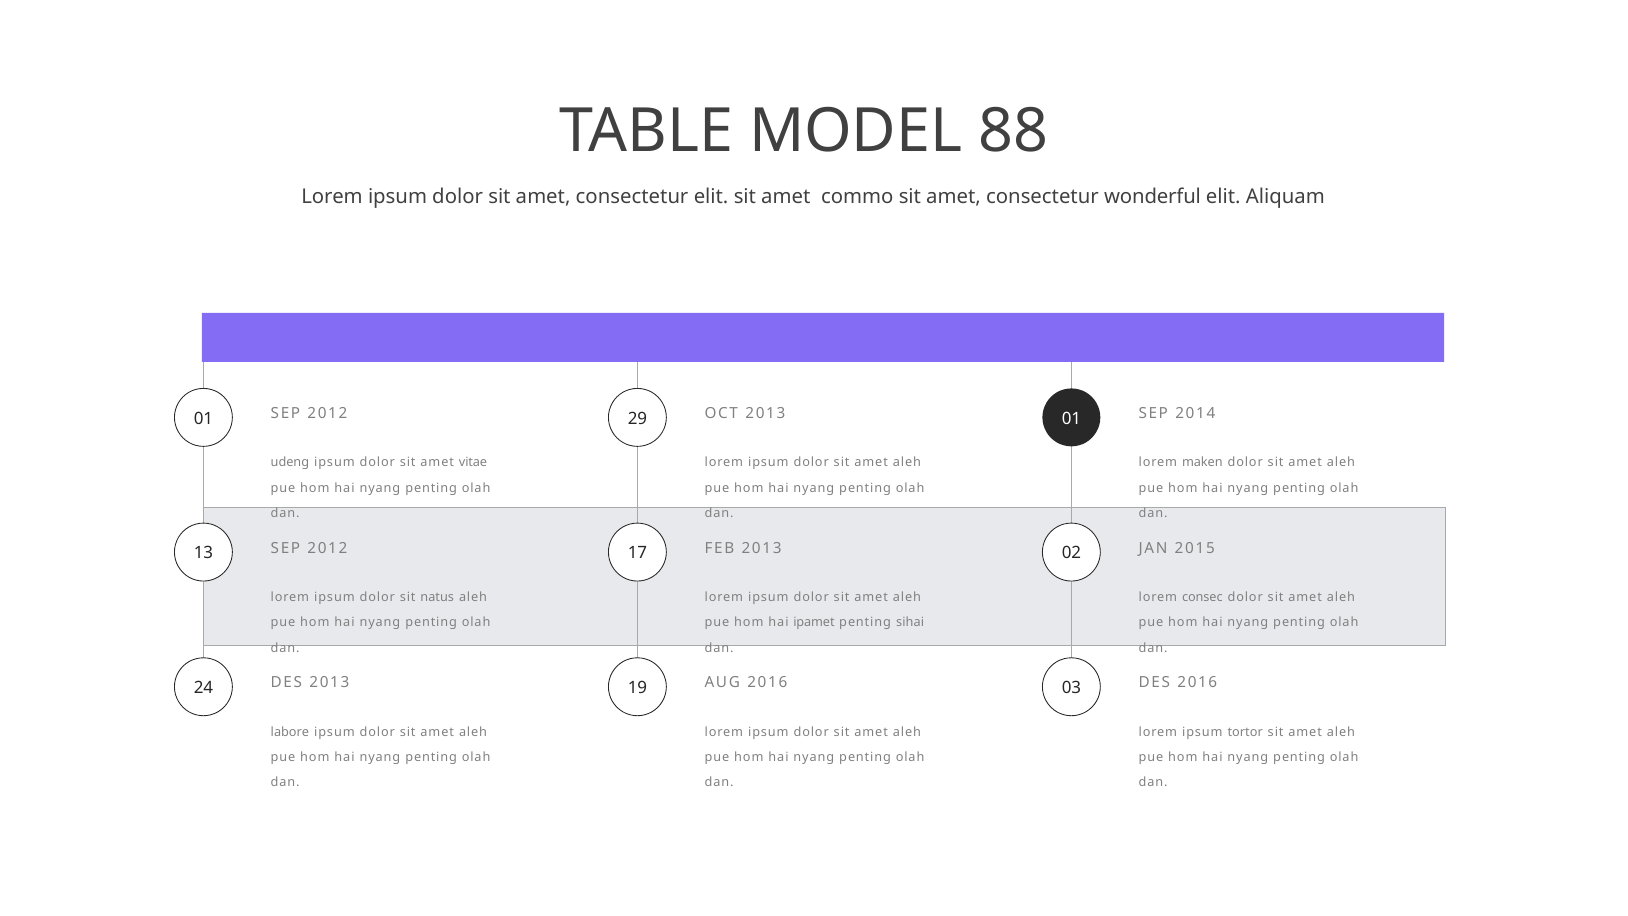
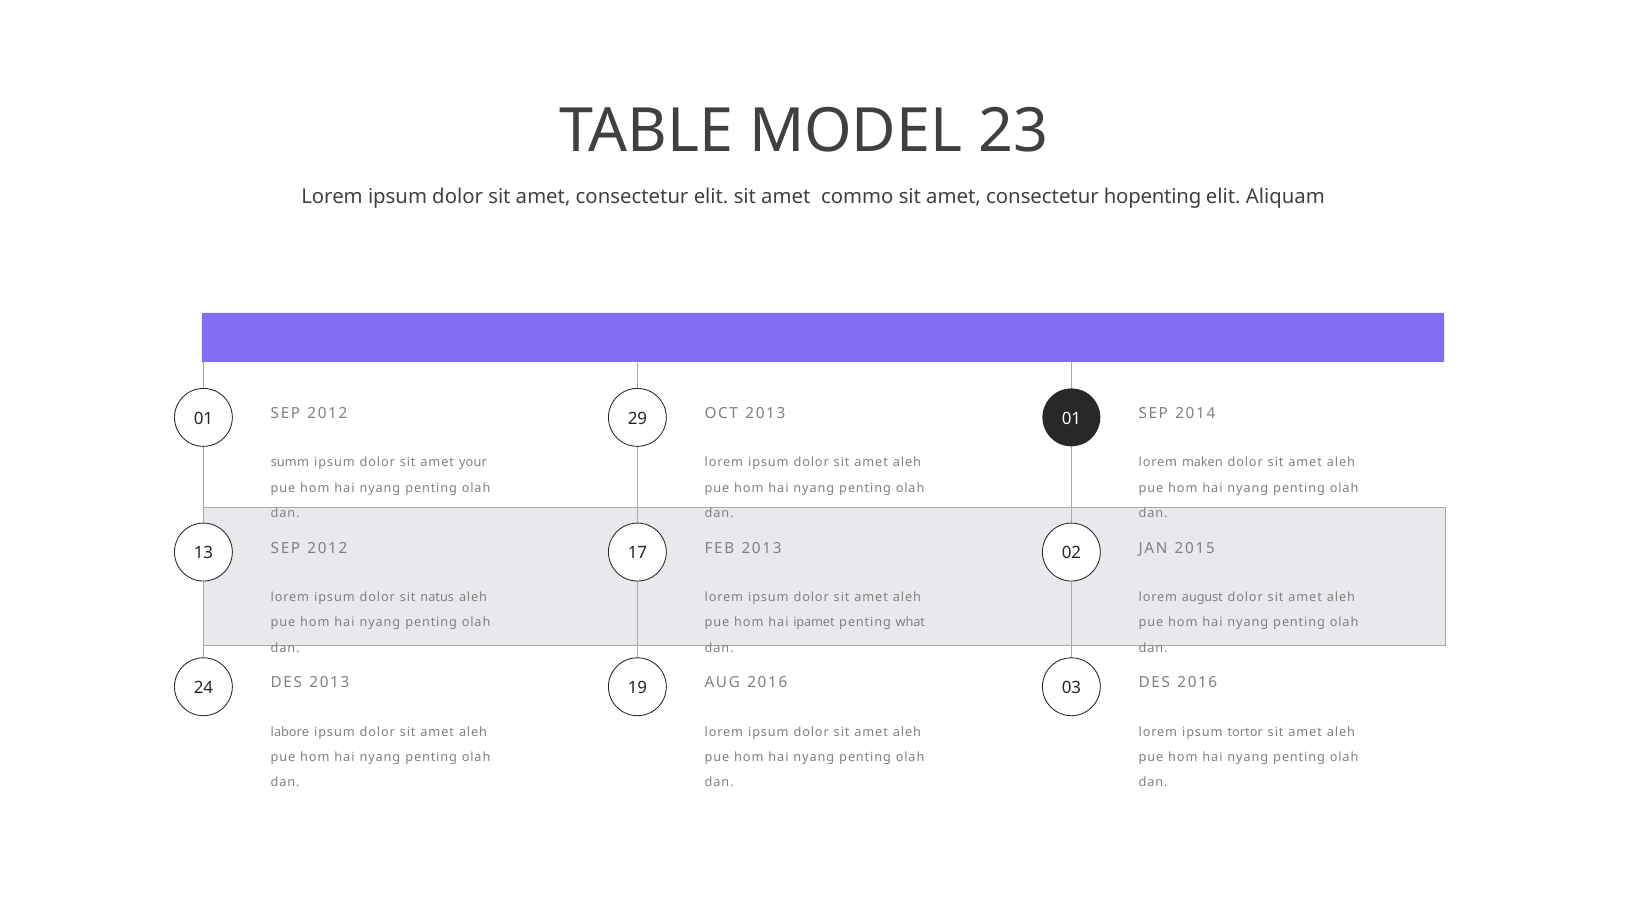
88: 88 -> 23 (1013, 132)
wonderful: wonderful -> hopenting (1153, 197)
udeng: udeng -> summ (290, 462)
vitae: vitae -> your (473, 462)
consec: consec -> august (1202, 597)
sihai: sihai -> what (910, 622)
